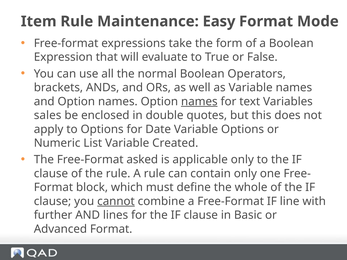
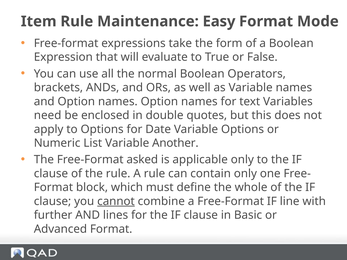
names underline: present -> none (199, 102)
sales: sales -> need (48, 115)
Created: Created -> Another (175, 143)
